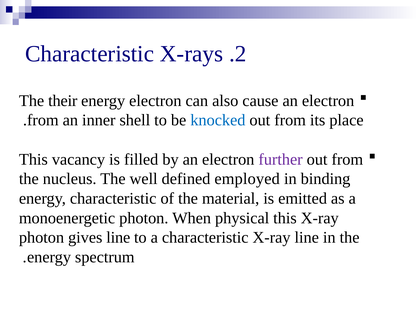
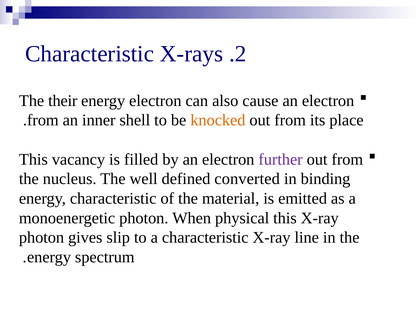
knocked colour: blue -> orange (218, 120)
employed: employed -> converted (247, 179)
gives line: line -> slip (118, 238)
